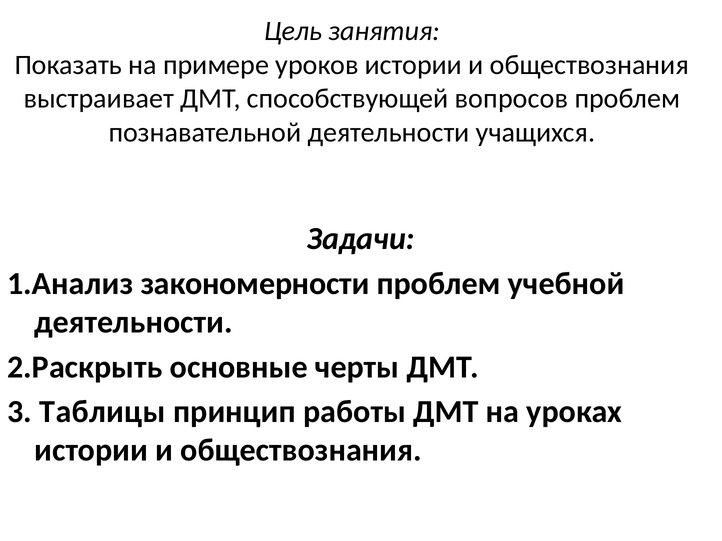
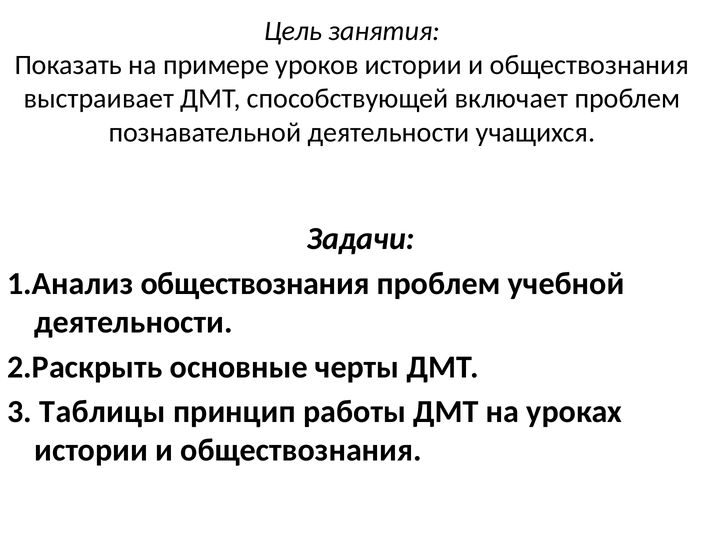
вопросов: вопросов -> включает (511, 99)
1.Анализ закономерности: закономерности -> обществознания (255, 284)
